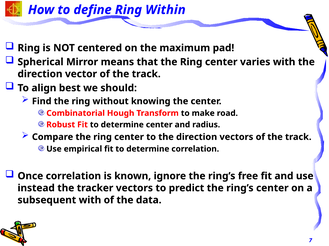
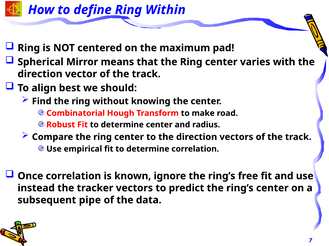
subsequent with: with -> pipe (90, 201)
